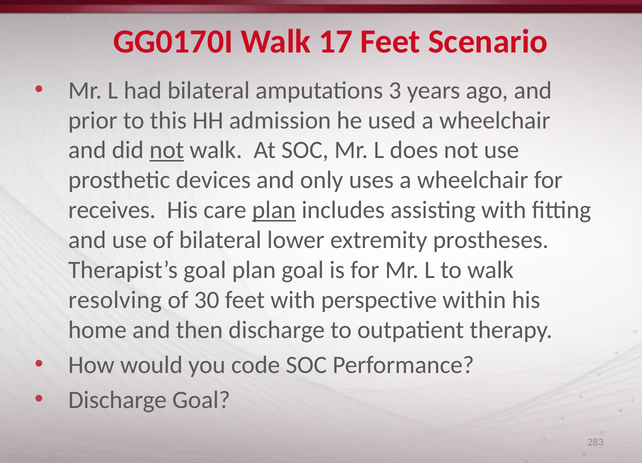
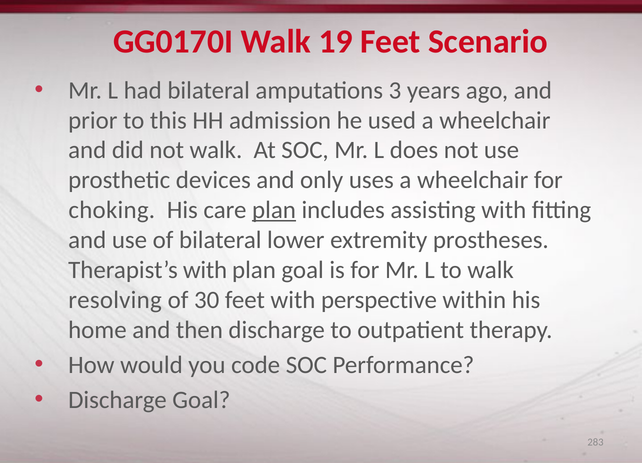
17: 17 -> 19 (336, 41)
not underline: present -> none (167, 150)
receives: receives -> choking (112, 210)
Therapist’s goal: goal -> with (205, 270)
